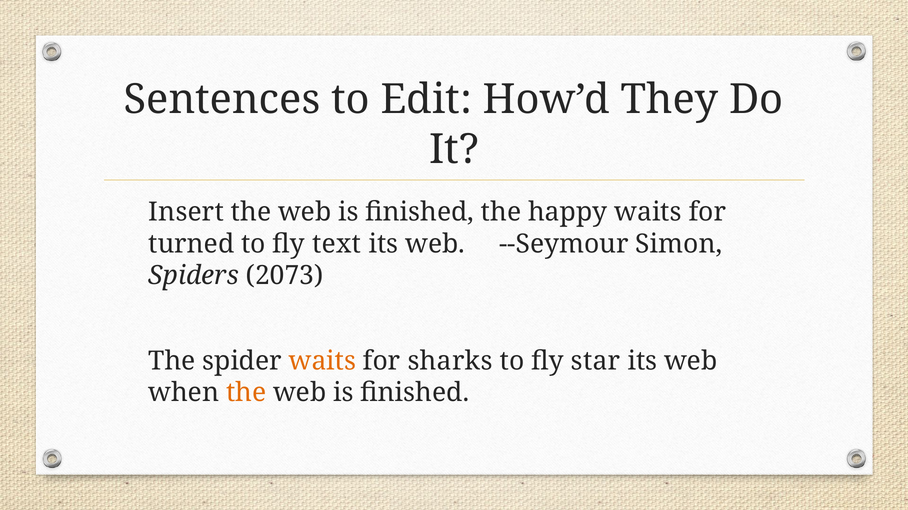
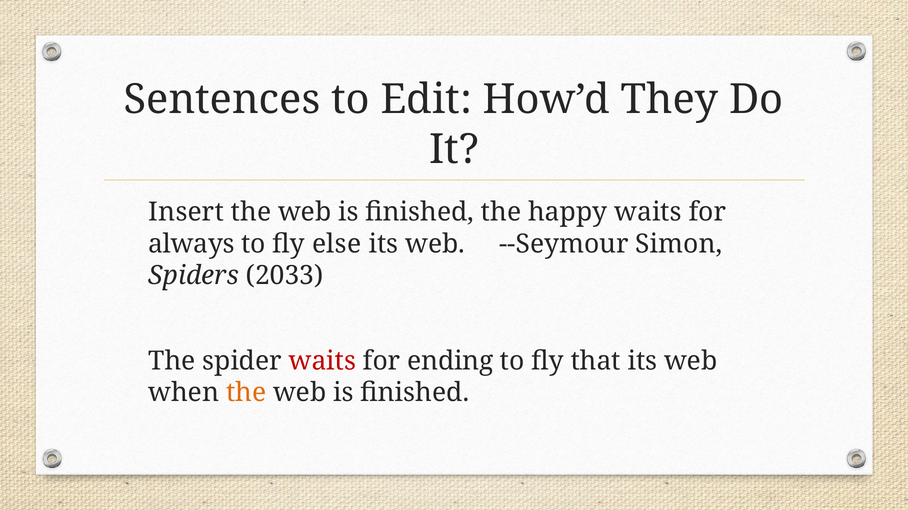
turned: turned -> always (191, 244)
text: text -> else (337, 244)
2073: 2073 -> 2033 (285, 276)
waits colour: orange -> red (322, 362)
sharks: sharks -> ending (450, 362)
star: star -> that (596, 362)
